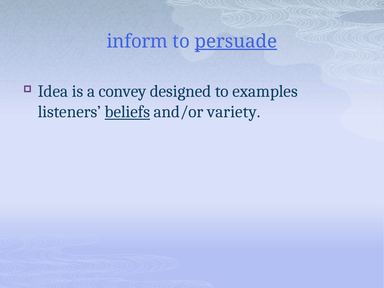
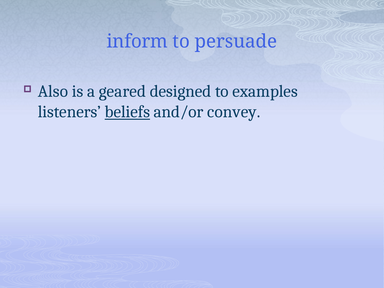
persuade underline: present -> none (236, 41)
Idea: Idea -> Also (53, 91)
convey: convey -> geared (122, 91)
variety: variety -> convey (234, 112)
